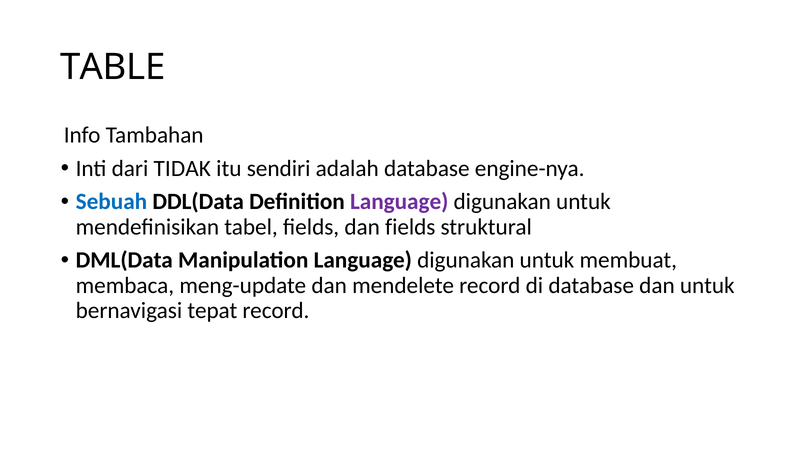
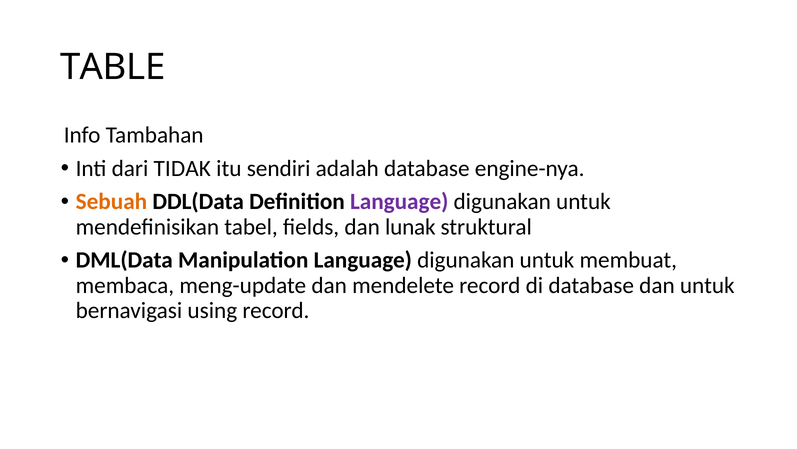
Sebuah colour: blue -> orange (111, 201)
dan fields: fields -> lunak (410, 227)
tepat: tepat -> using (212, 310)
